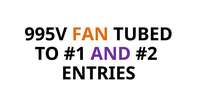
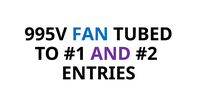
FAN colour: orange -> blue (90, 34)
